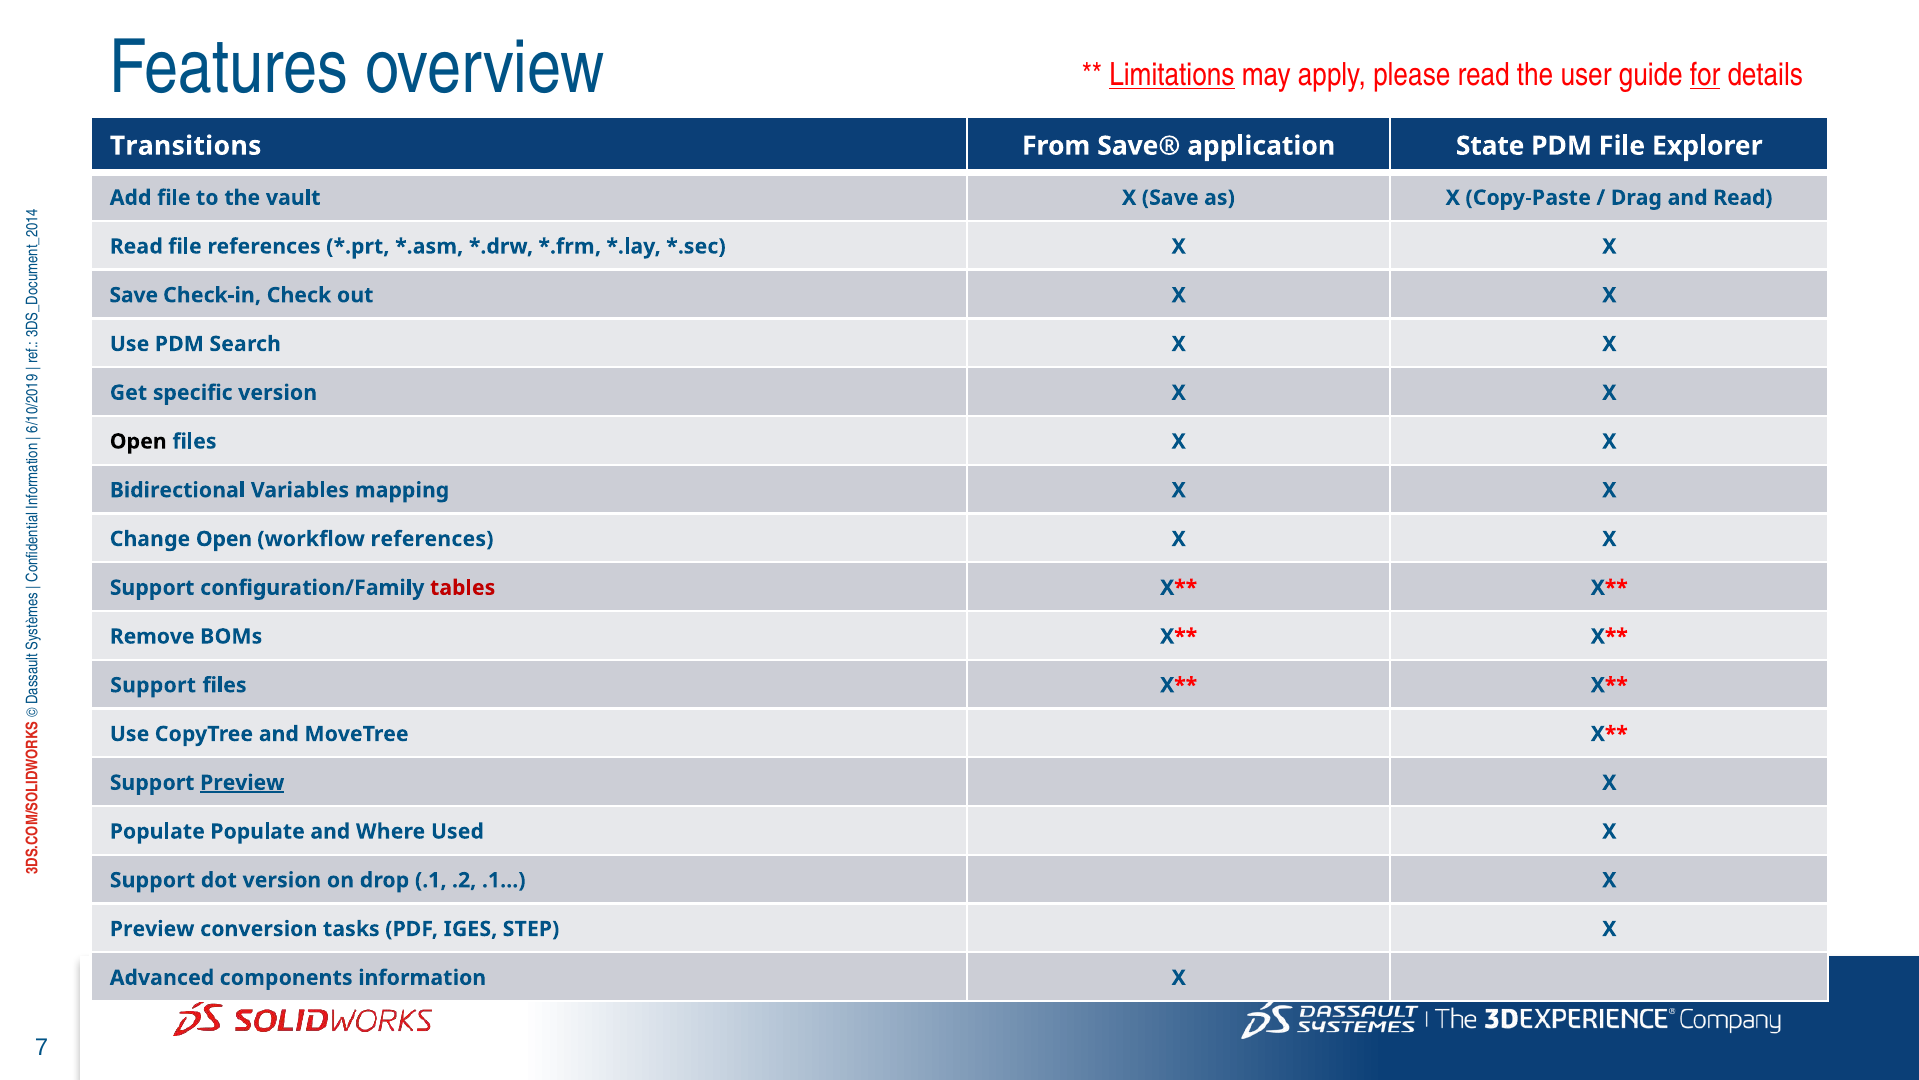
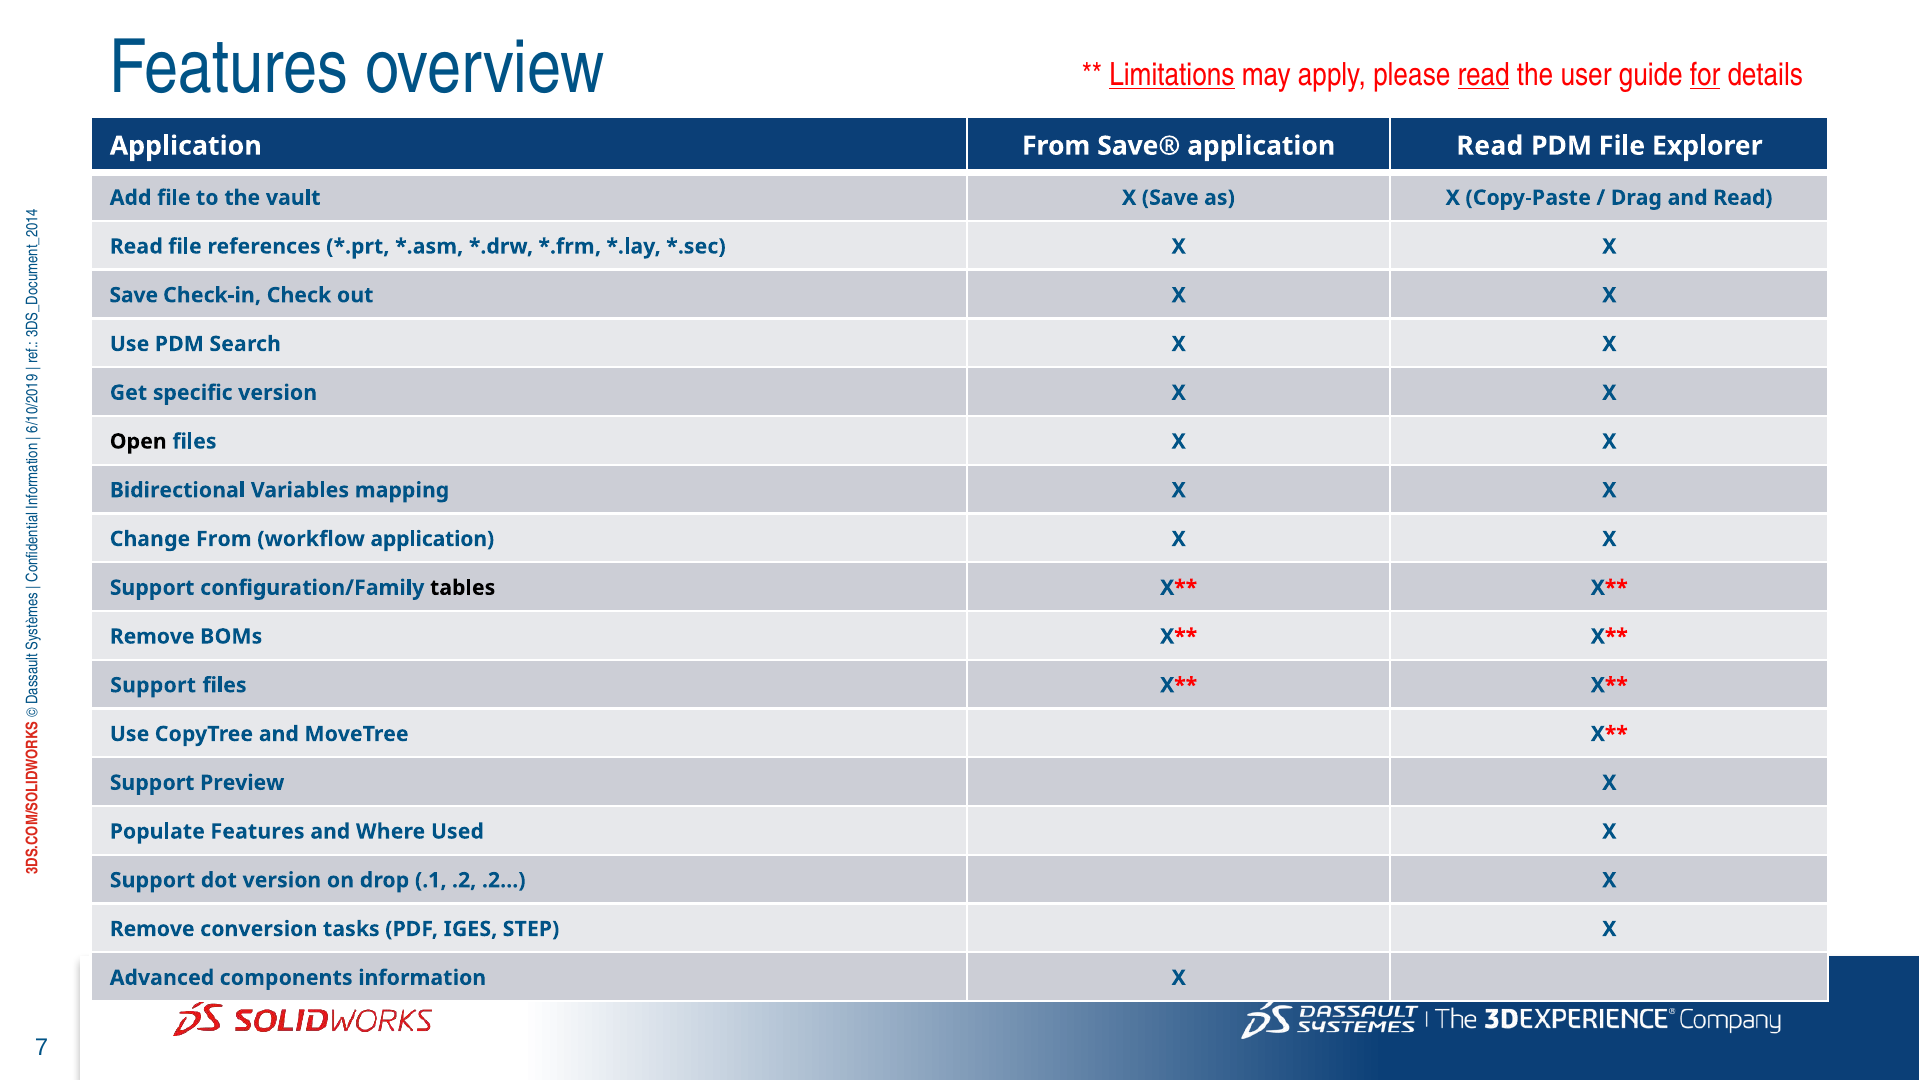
read underline: none -> present (1484, 75)
Transitions: Transitions -> Application (186, 146)
application State: State -> Read (1490, 146)
Change Open: Open -> From (224, 539)
workflow references: references -> application (432, 539)
tables colour: red -> black (463, 587)
Preview underline: present -> none (242, 782)
Populate Populate: Populate -> Features (257, 831)
.1…: .1… -> .2… (504, 880)
Preview: Preview -> Remove (152, 929)
